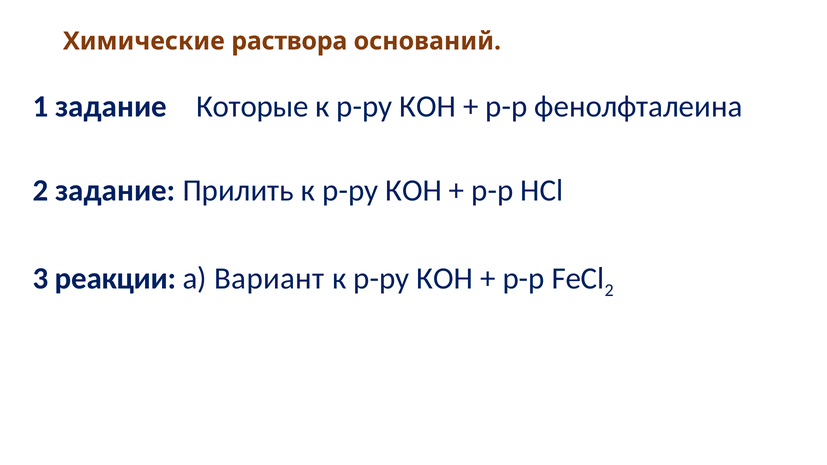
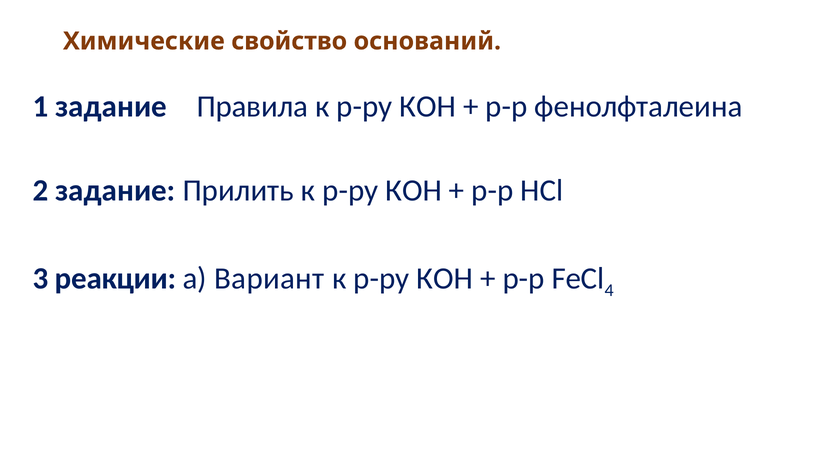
Химические раствора: раствора -> свойство (289, 41)
Которые: Которые -> Правила (252, 106)
2: 2 -> 4 (609, 291)
